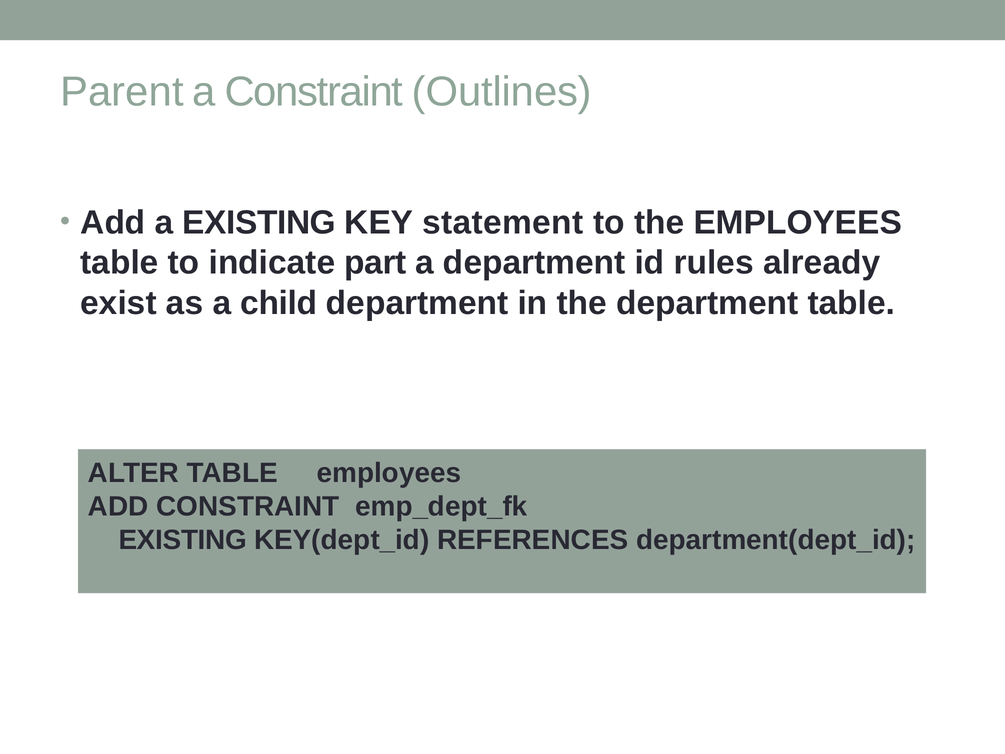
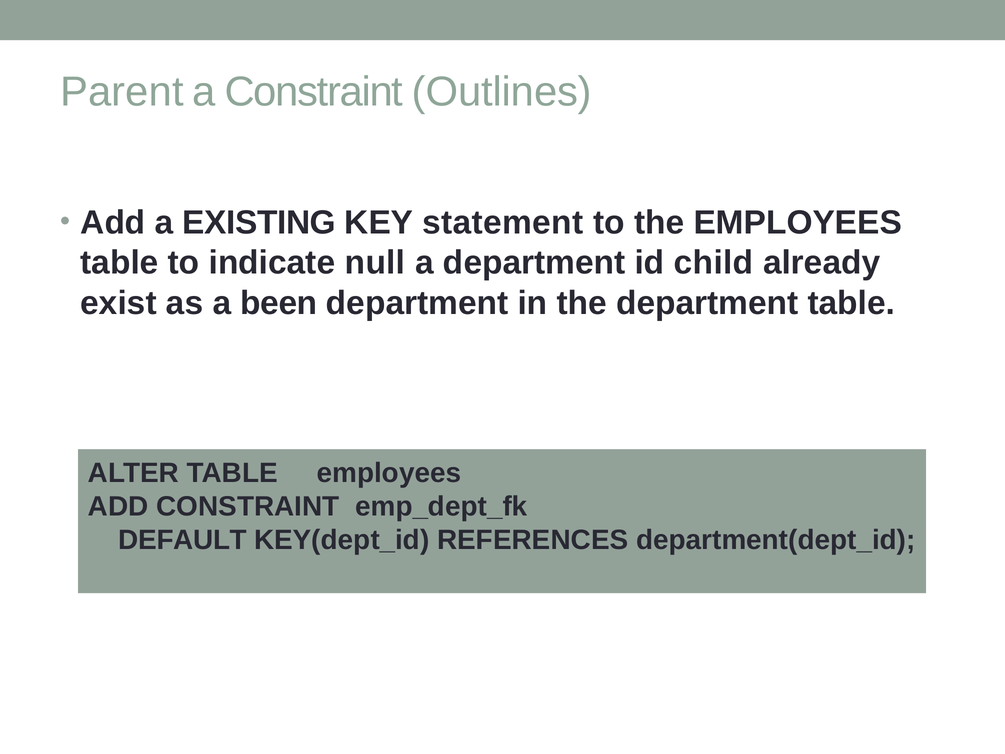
part: part -> null (375, 263)
rules: rules -> child (714, 263)
child: child -> been (279, 303)
EXISTING: EXISTING -> DEFAULT (183, 540)
